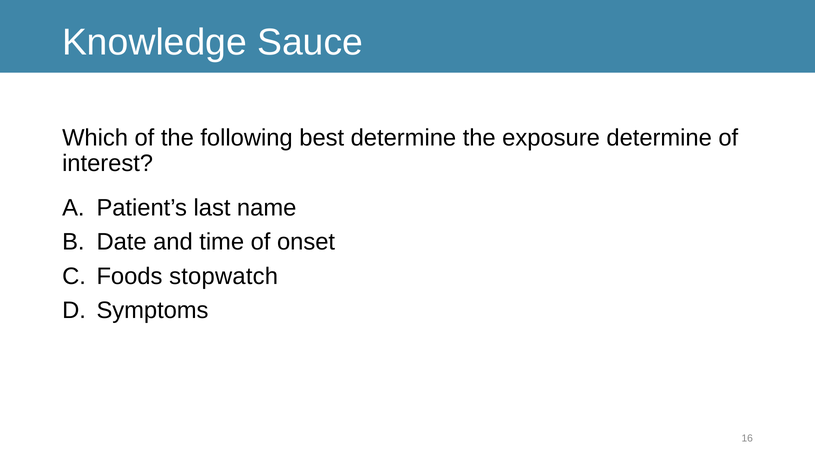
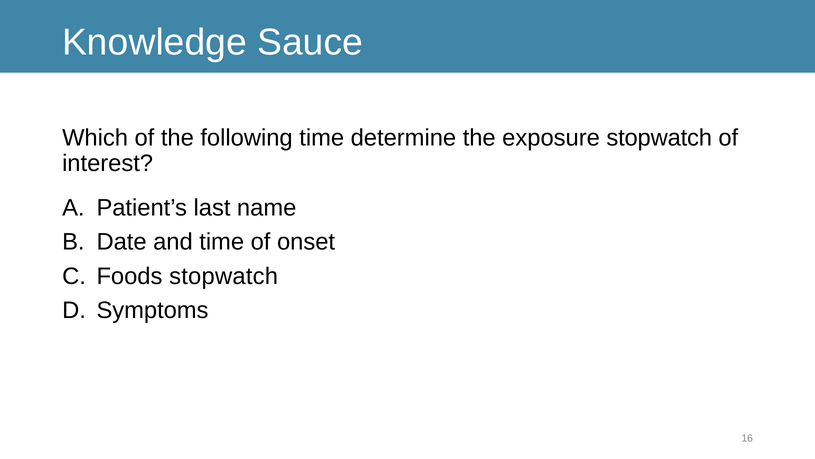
following best: best -> time (322, 138)
exposure determine: determine -> stopwatch (659, 138)
